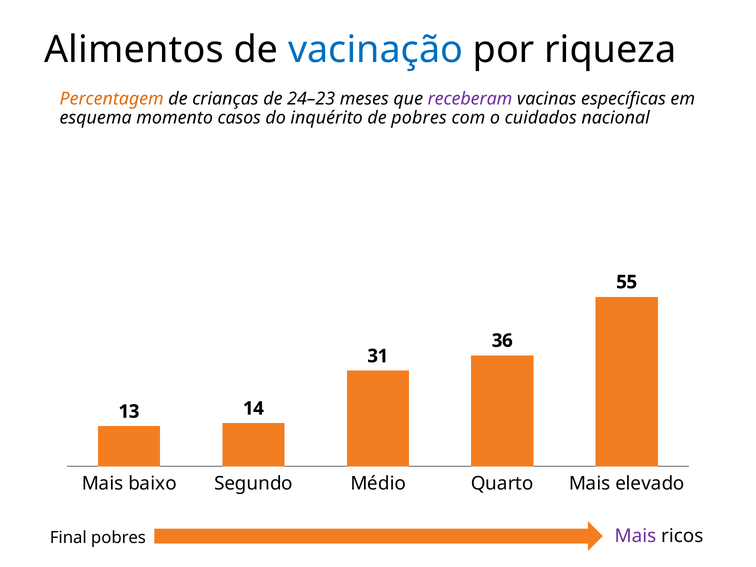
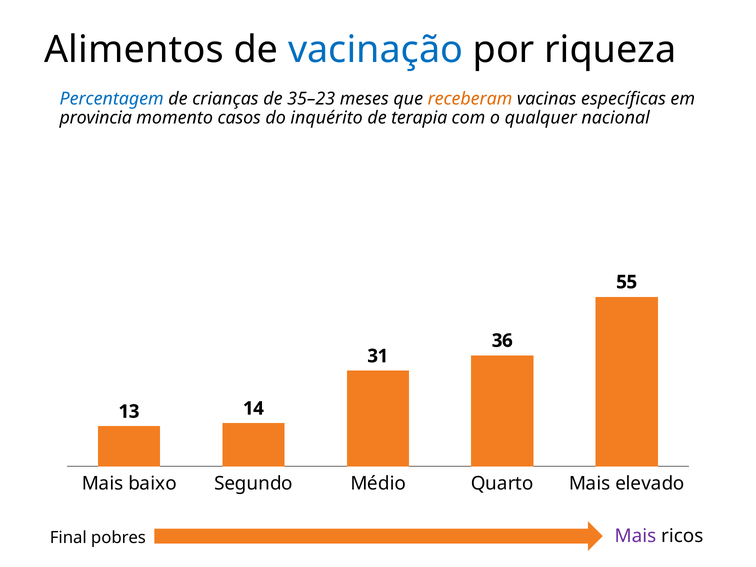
Percentagem colour: orange -> blue (112, 99)
24–23: 24–23 -> 35–23 (311, 99)
receberam colour: purple -> orange (470, 99)
esquema: esquema -> provincia (96, 118)
de pobres: pobres -> terapia (419, 118)
cuidados: cuidados -> qualquer (541, 118)
